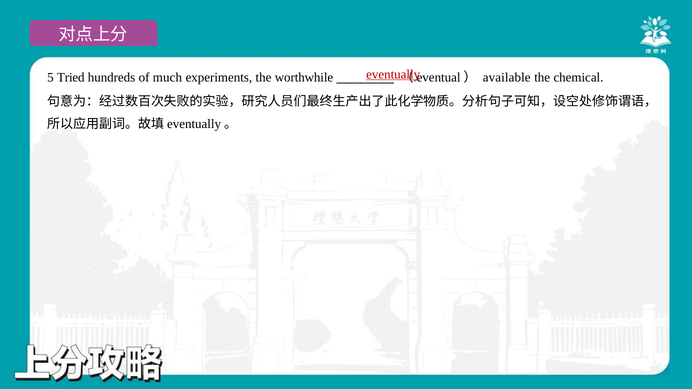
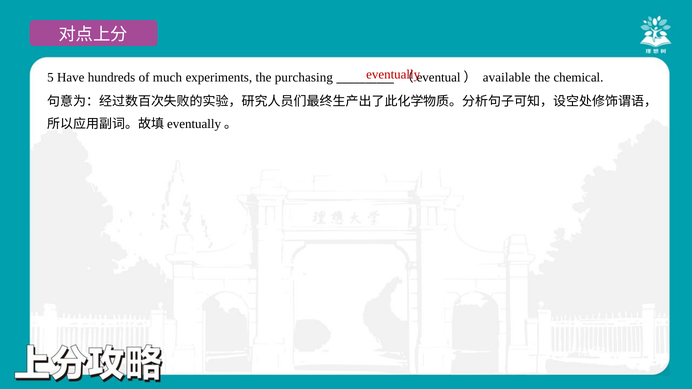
eventually underline: present -> none (393, 74)
Tried: Tried -> Have (71, 77)
worthwhile: worthwhile -> purchasing (304, 77)
